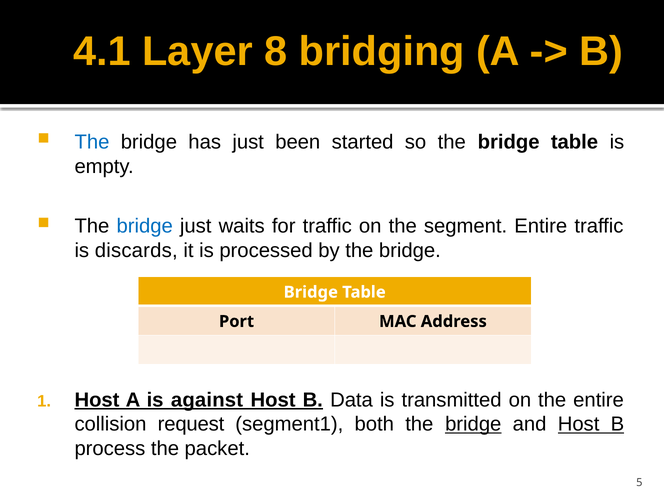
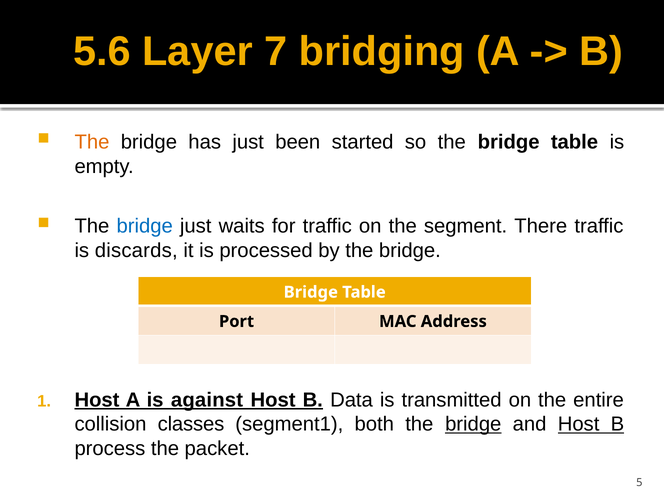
4.1: 4.1 -> 5.6 (102, 52)
8: 8 -> 7 (276, 52)
The colour: blue -> orange (92, 142)
segment Entire: Entire -> There (541, 226)
request: request -> classes (191, 424)
